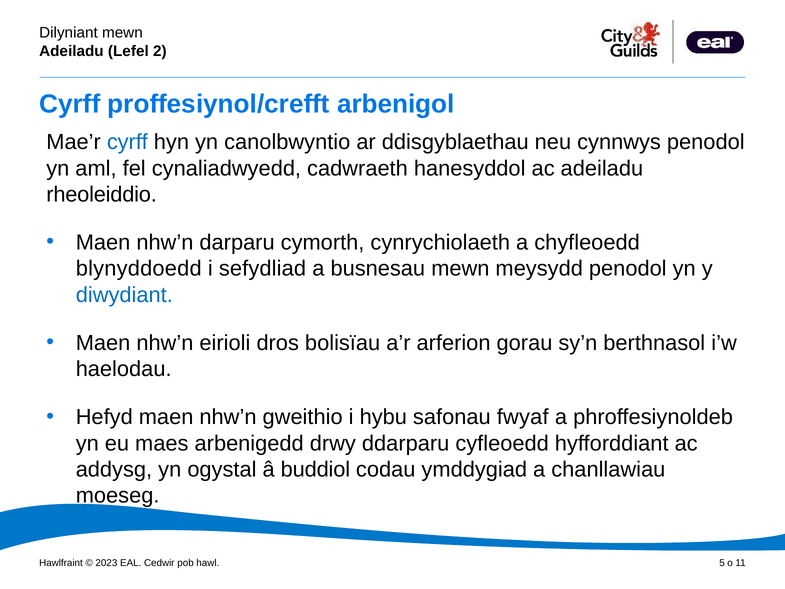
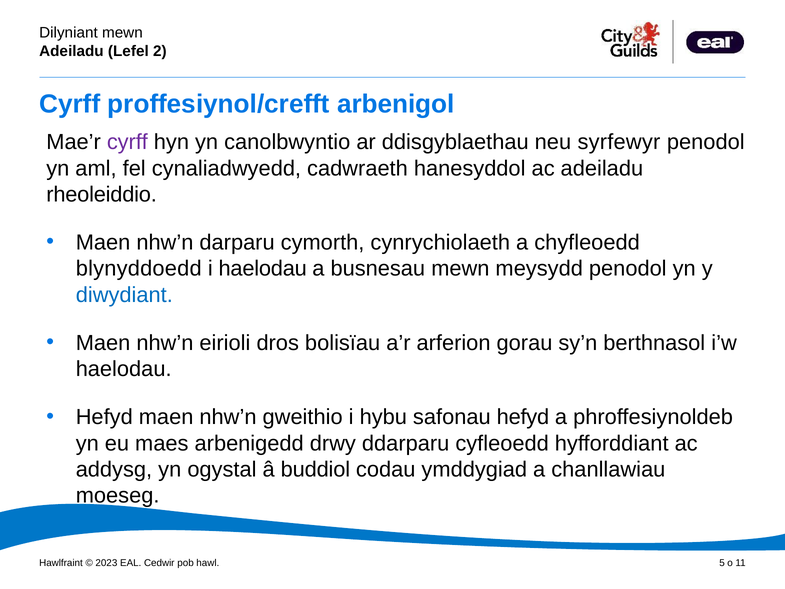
cyrff colour: blue -> purple (127, 142)
cynnwys: cynnwys -> syrfewyr (619, 142)
i sefydliad: sefydliad -> haelodau (263, 269)
safonau fwyaf: fwyaf -> hefyd (523, 417)
